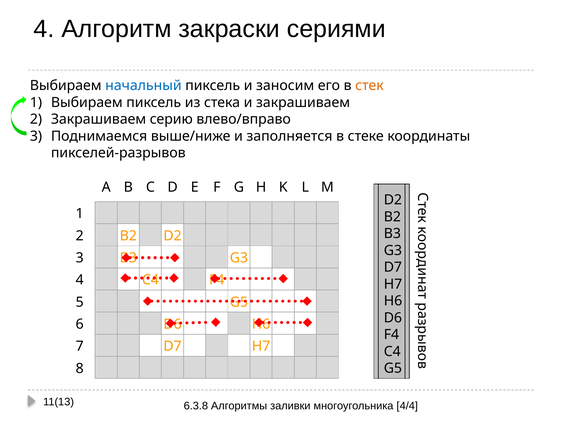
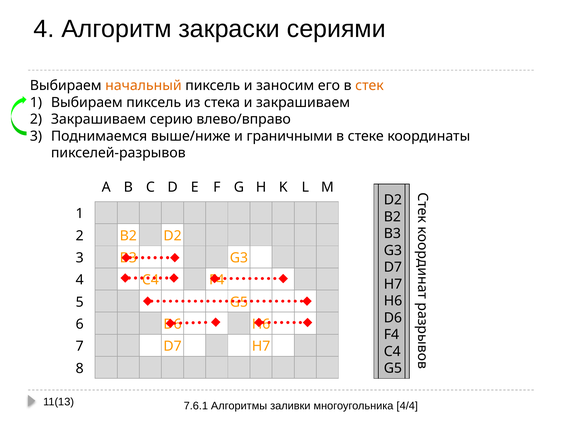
начальный colour: blue -> orange (143, 86)
заполняется: заполняется -> граничными (290, 136)
6.3.8: 6.3.8 -> 7.6.1 (196, 406)
